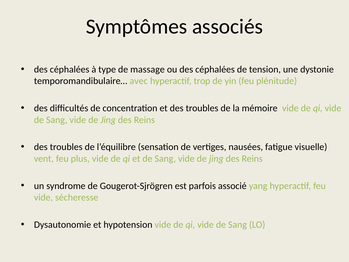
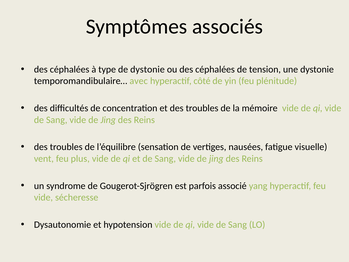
de massage: massage -> dystonie (147, 69)
trop: trop -> côté (202, 81)
